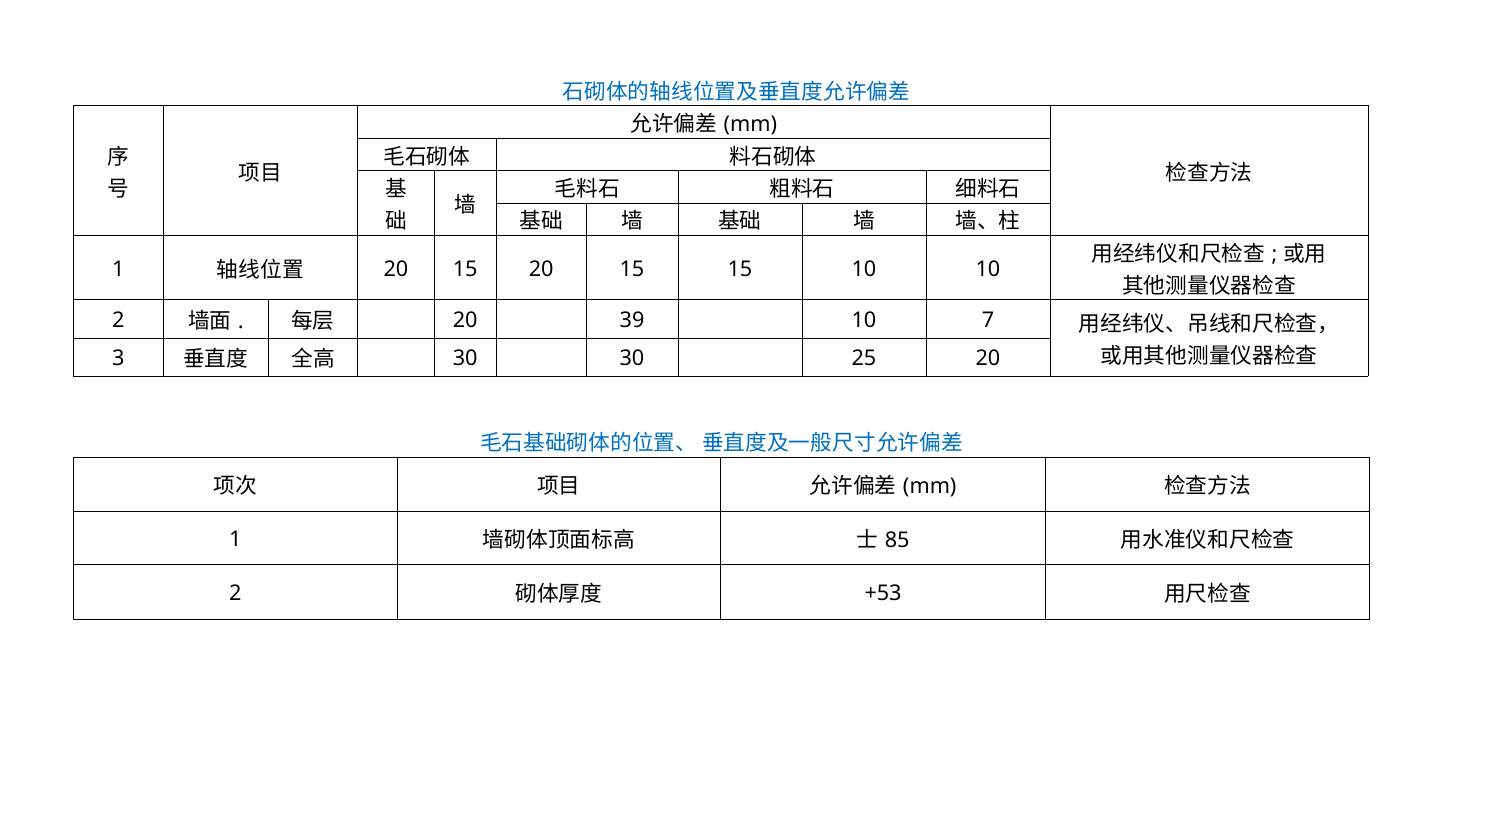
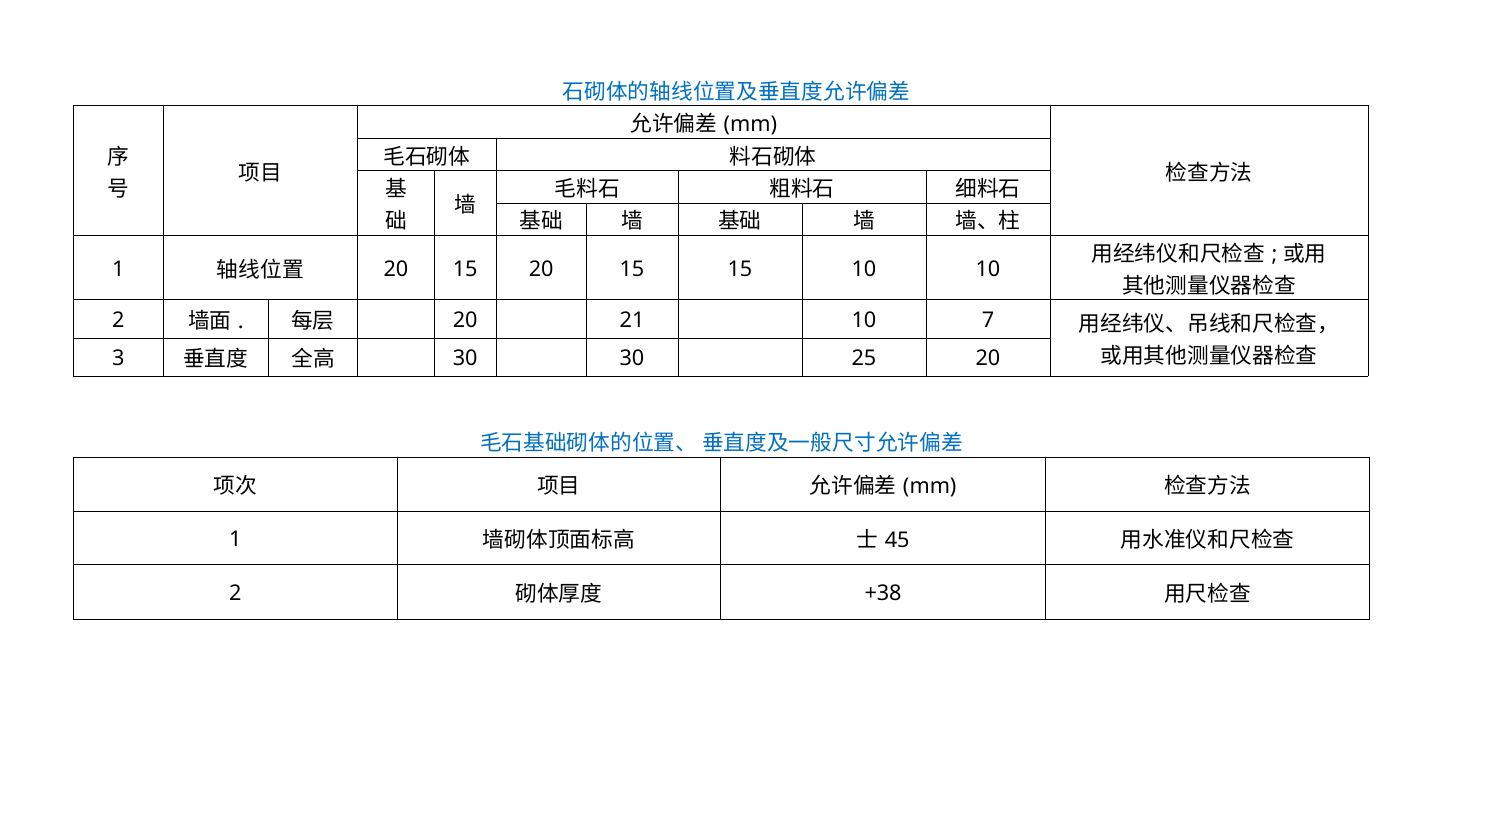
39: 39 -> 21 (632, 320)
85: 85 -> 45 (897, 540)
+53: +53 -> +38 (883, 594)
